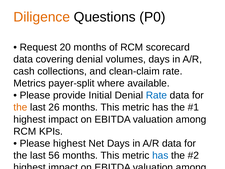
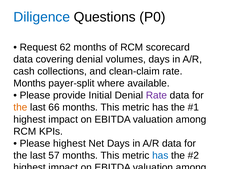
Diligence colour: orange -> blue (42, 17)
20: 20 -> 62 (65, 47)
Metrics: Metrics -> Months (30, 83)
Rate colour: blue -> purple (156, 95)
26: 26 -> 66 (54, 107)
56: 56 -> 57 (54, 155)
